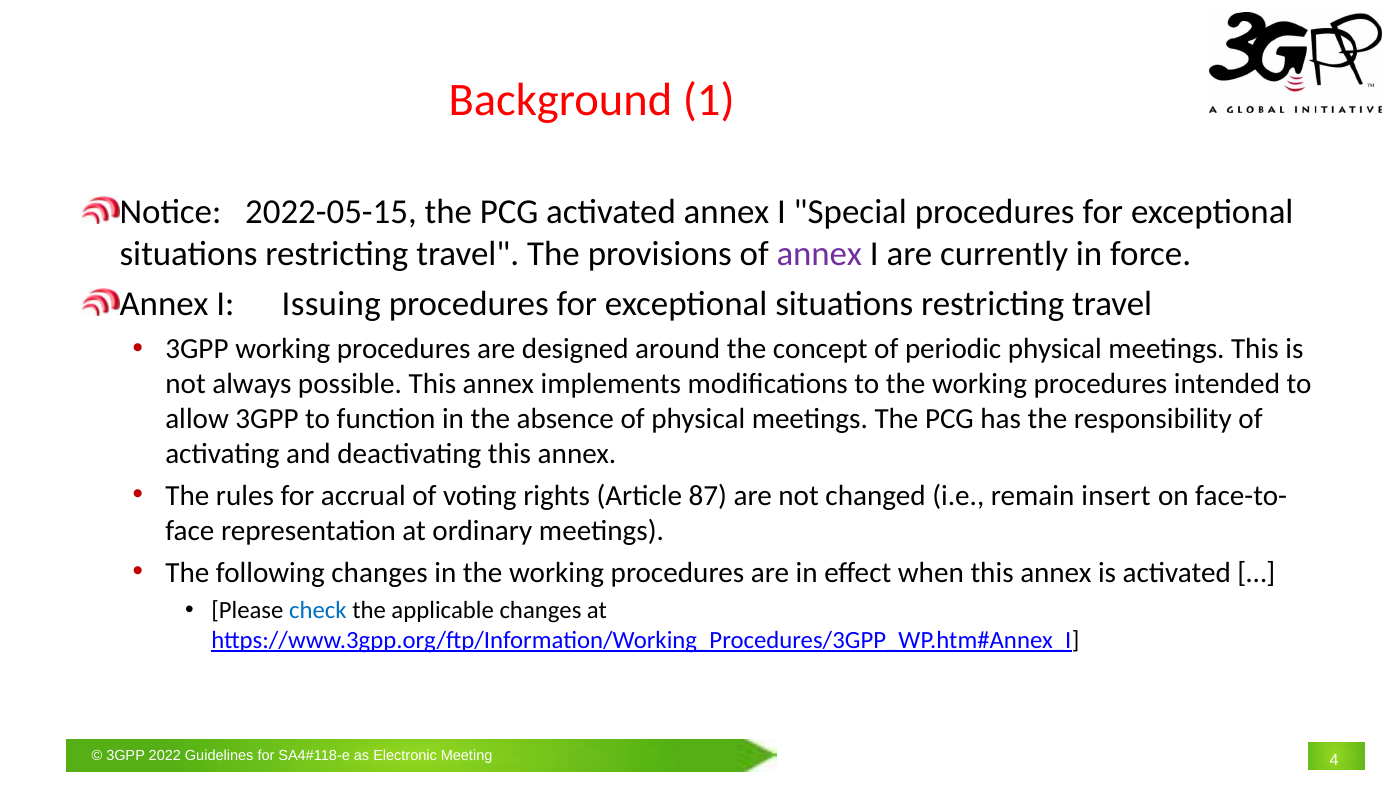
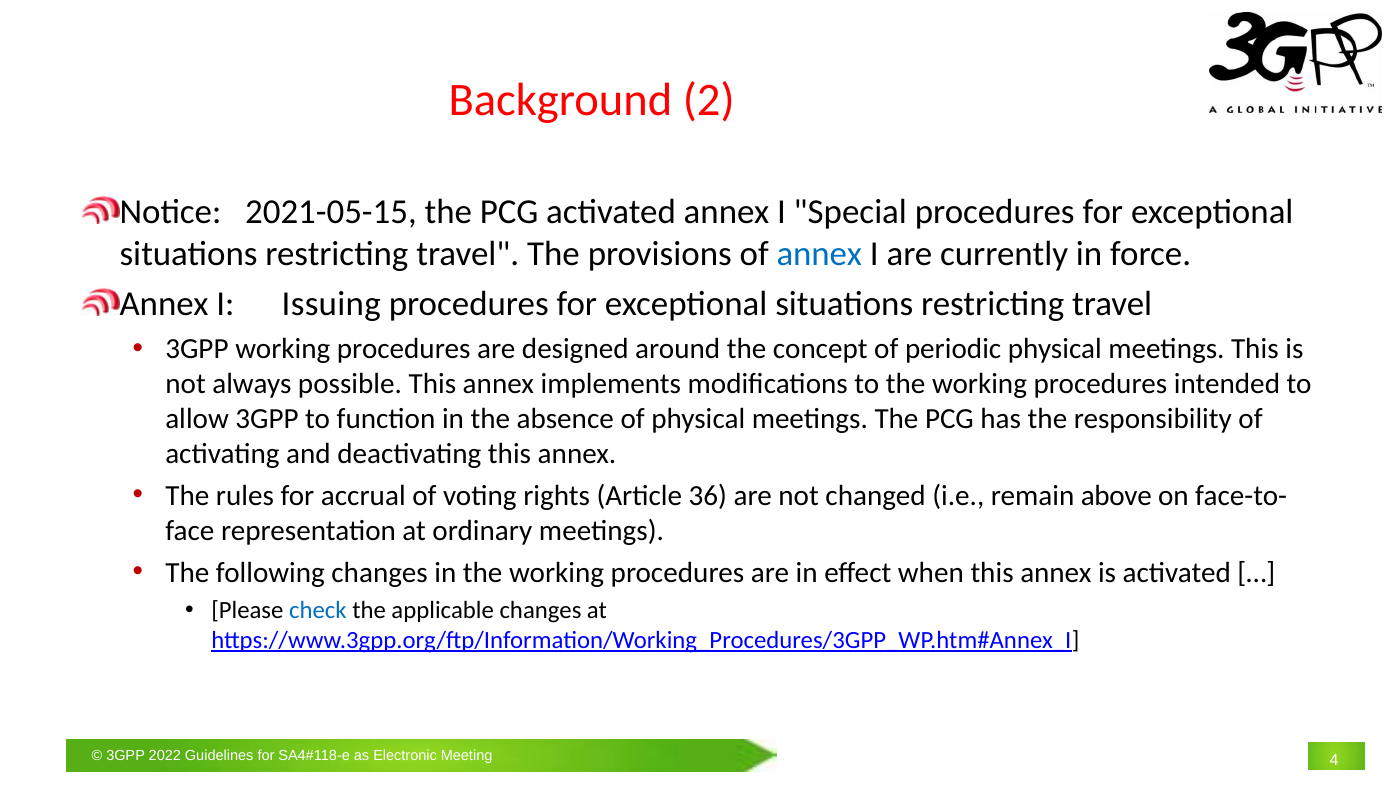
1: 1 -> 2 (709, 100)
2022-05-15: 2022-05-15 -> 2021-05-15 (331, 212)
annex colour: purple -> blue (819, 254)
87: 87 -> 36 (708, 496)
insert: insert -> above (1116, 496)
